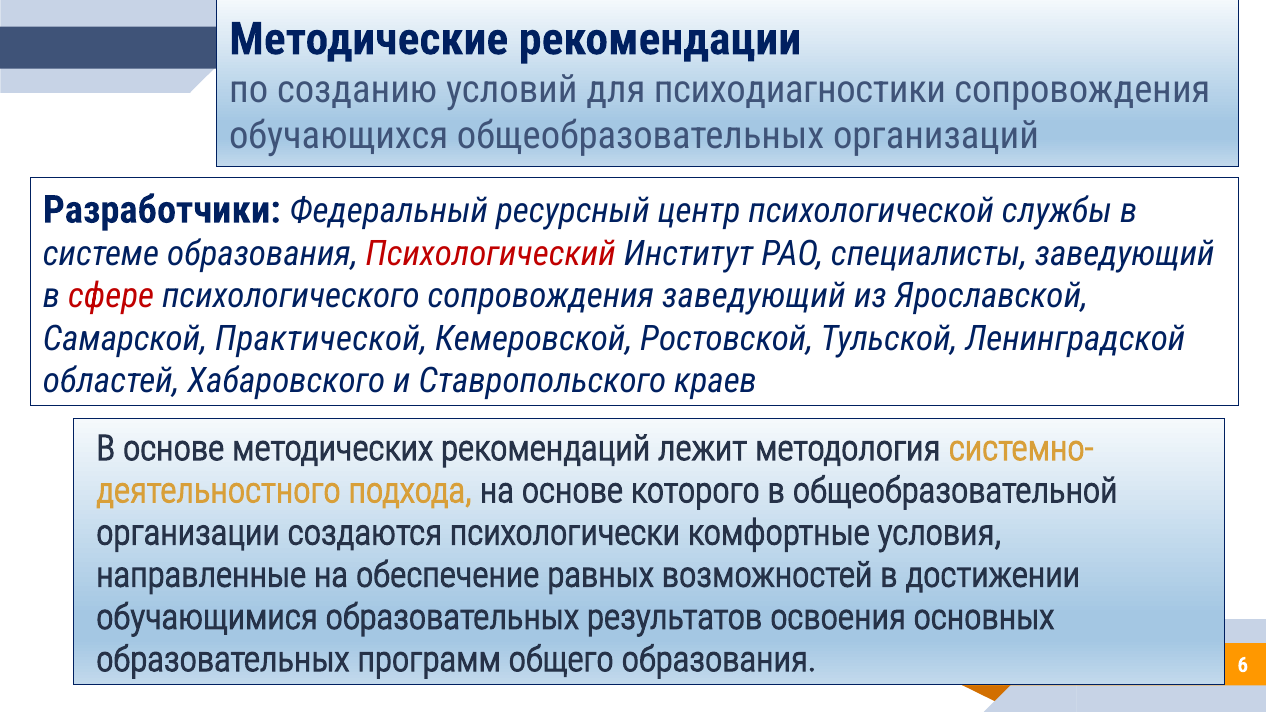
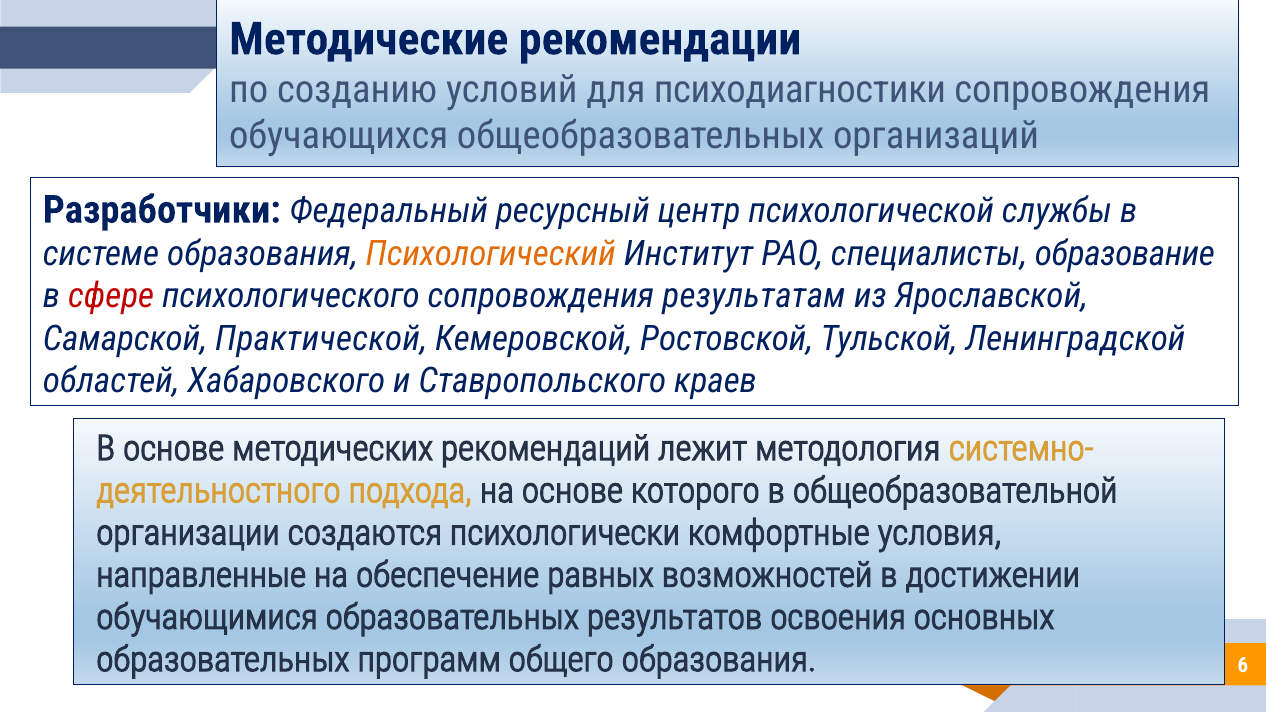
Психологический colour: red -> orange (491, 254)
специалисты заведующий: заведующий -> образование (1125, 254)
сопровождения заведующий: заведующий -> результатам (754, 296)
